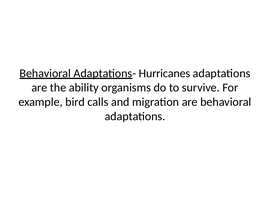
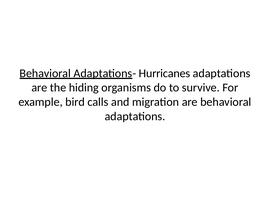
ability: ability -> hiding (84, 88)
